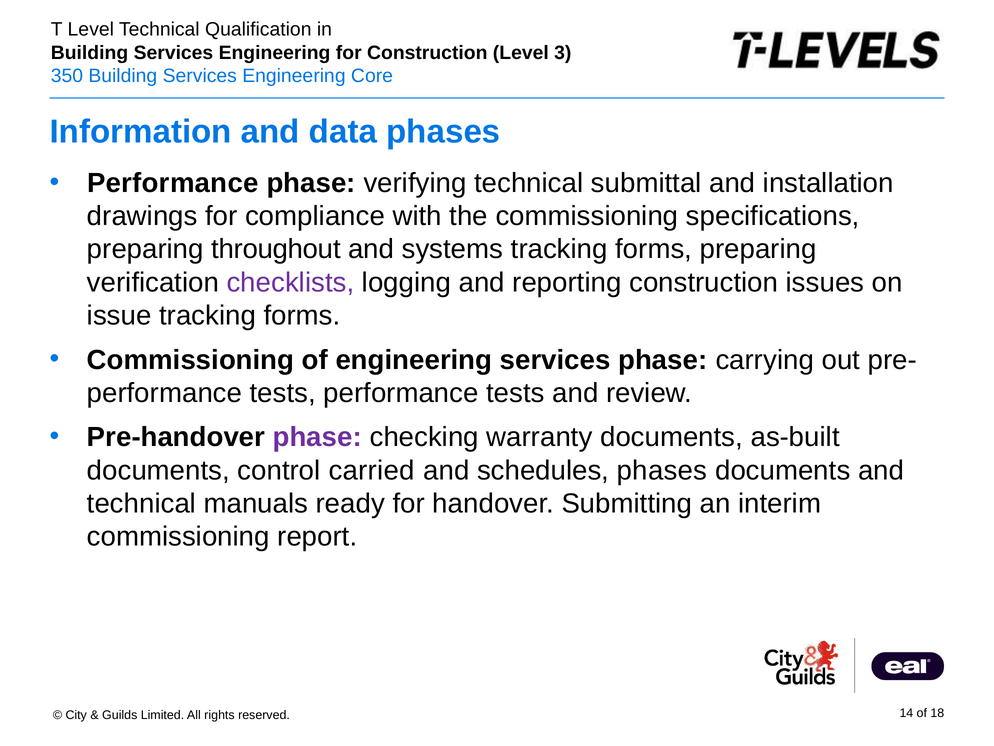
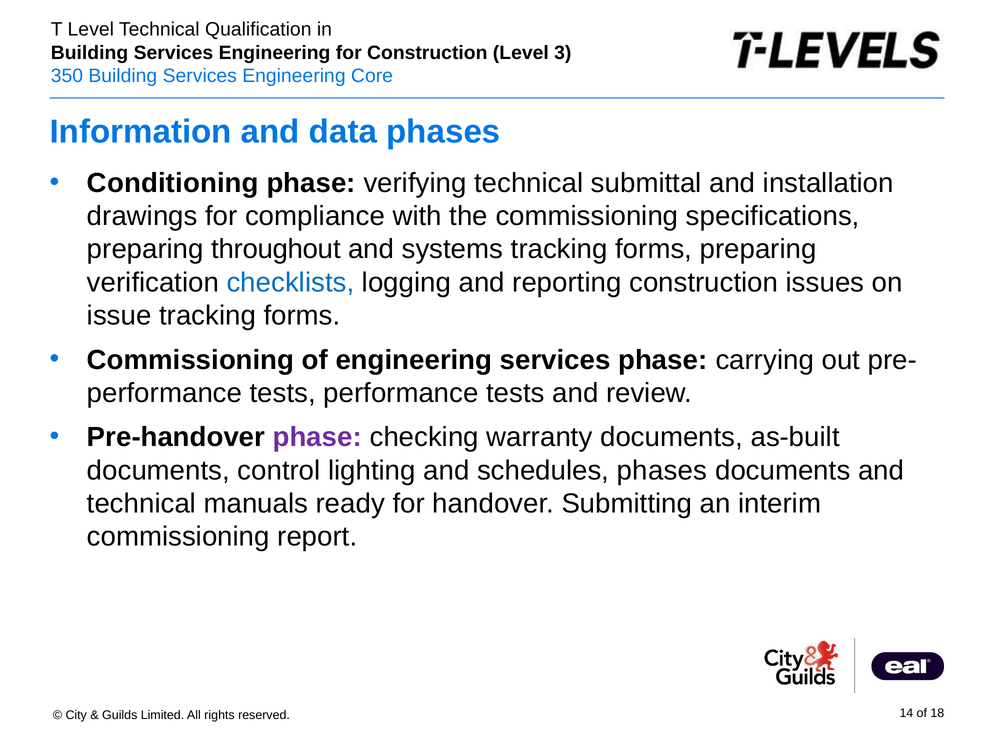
Performance: Performance -> Conditioning (173, 183)
checklists colour: purple -> blue (290, 282)
carried: carried -> lighting (372, 470)
